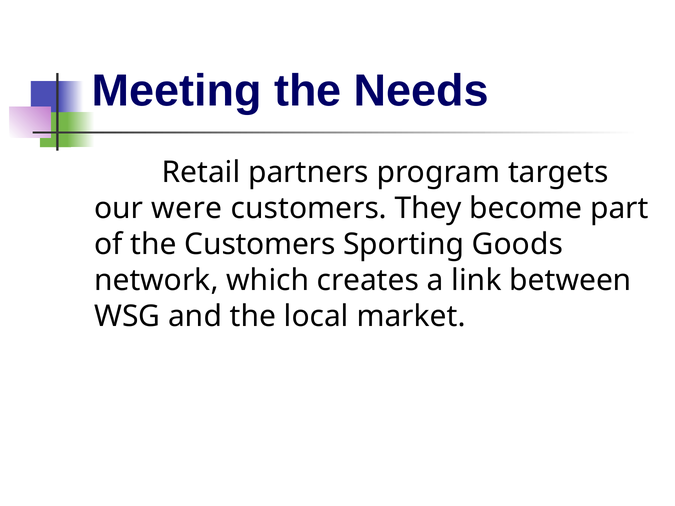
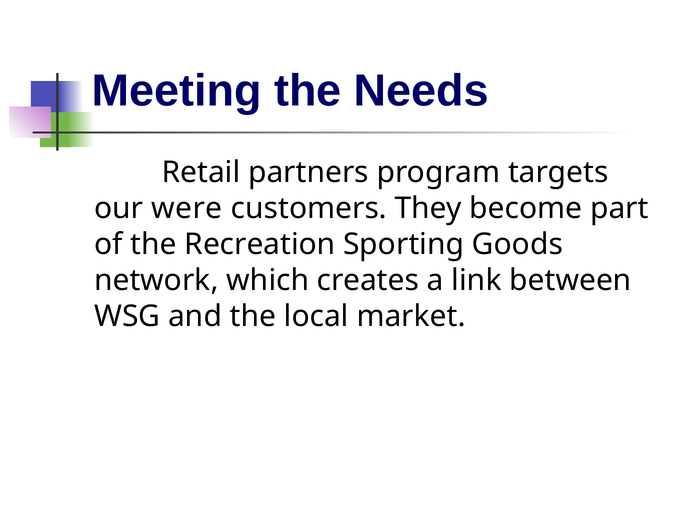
the Customers: Customers -> Recreation (260, 244)
